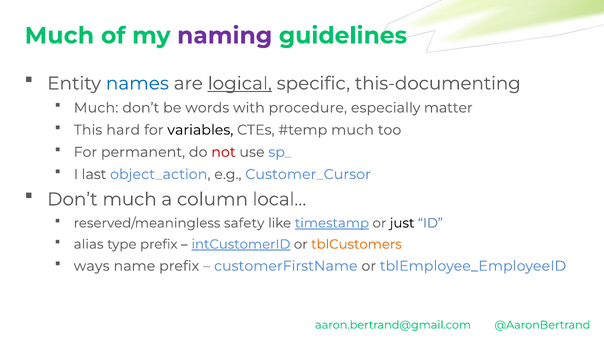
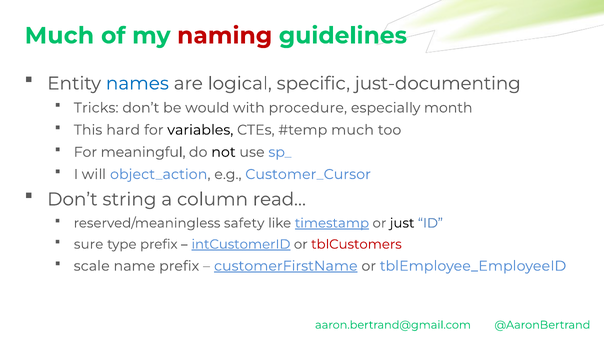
naming colour: purple -> red (225, 36)
logical underline: present -> none (240, 83)
this-documenting: this-documenting -> just-documenting (438, 83)
Much: Much -> Tricks (96, 108)
words: words -> would (207, 108)
matter: matter -> month (448, 108)
permanent: permanent -> meaningful (143, 152)
not colour: red -> black (224, 152)
last: last -> will (94, 174)
Don’t much: much -> string (129, 199)
local…: local… -> read… (279, 199)
alias: alias -> sure (89, 244)
tblCustomers colour: orange -> red (356, 244)
ways: ways -> scale (92, 266)
customerFirstName underline: none -> present (286, 266)
